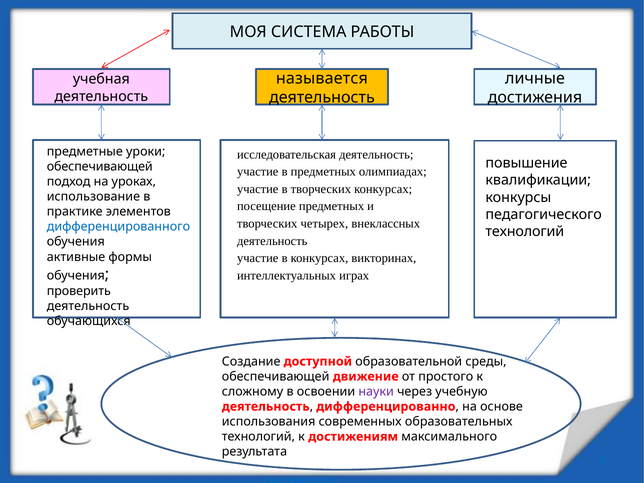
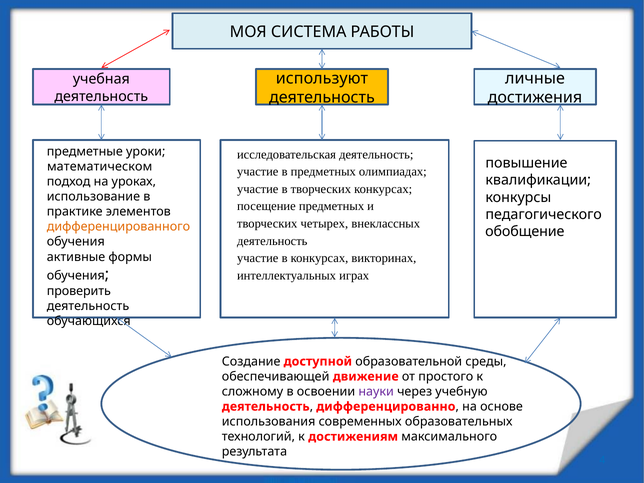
называется: называется -> используют (322, 78)
обеспечивающей: обеспечивающей -> математическом (100, 167)
дифференцированного colour: blue -> orange (118, 227)
технологий: технологий -> обобщение (525, 232)
